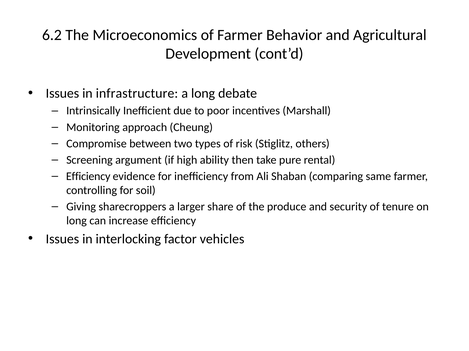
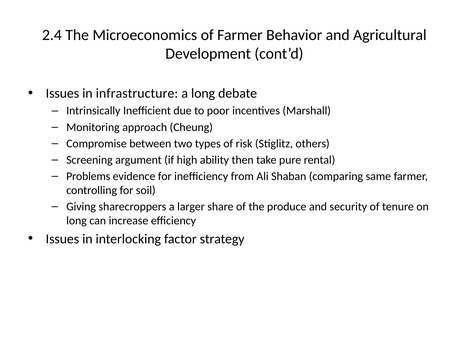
6.2: 6.2 -> 2.4 (52, 35)
Efficiency: Efficiency -> Problems (88, 177)
vehicles: vehicles -> strategy (222, 239)
